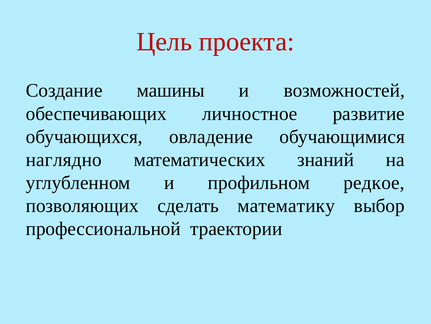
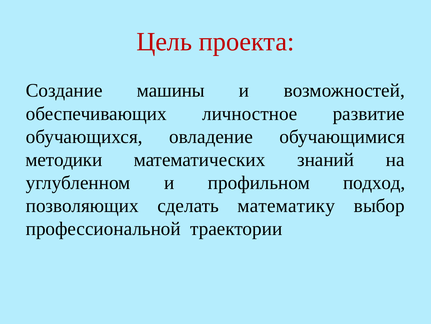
наглядно: наглядно -> методики (64, 159)
редкое: редкое -> подход (374, 182)
